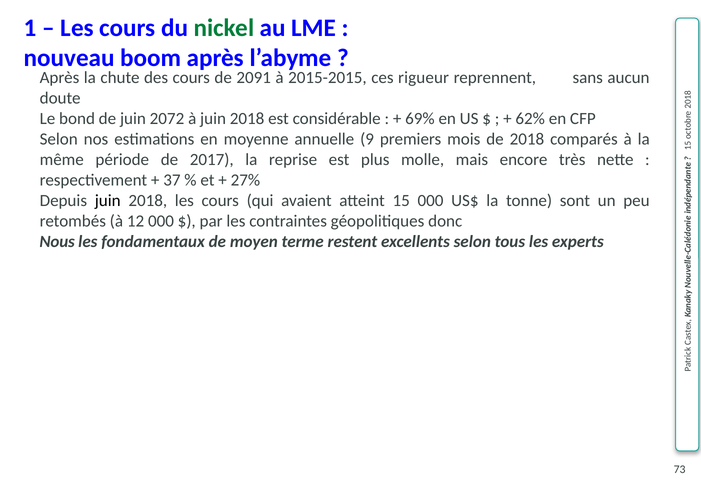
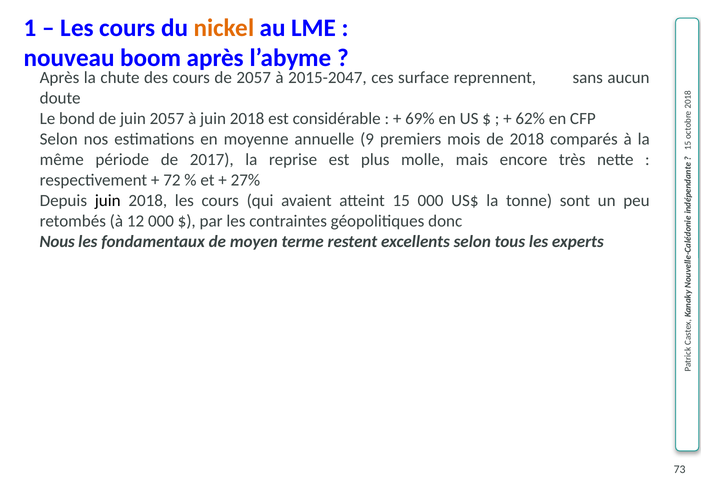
nickel colour: green -> orange (224, 28)
de 2091: 2091 -> 2057 (254, 78)
2015-2015: 2015-2015 -> 2015-2047 (327, 78)
rigueur: rigueur -> surface (424, 78)
juin 2072: 2072 -> 2057 (167, 119)
37: 37 -> 72 (172, 180)
